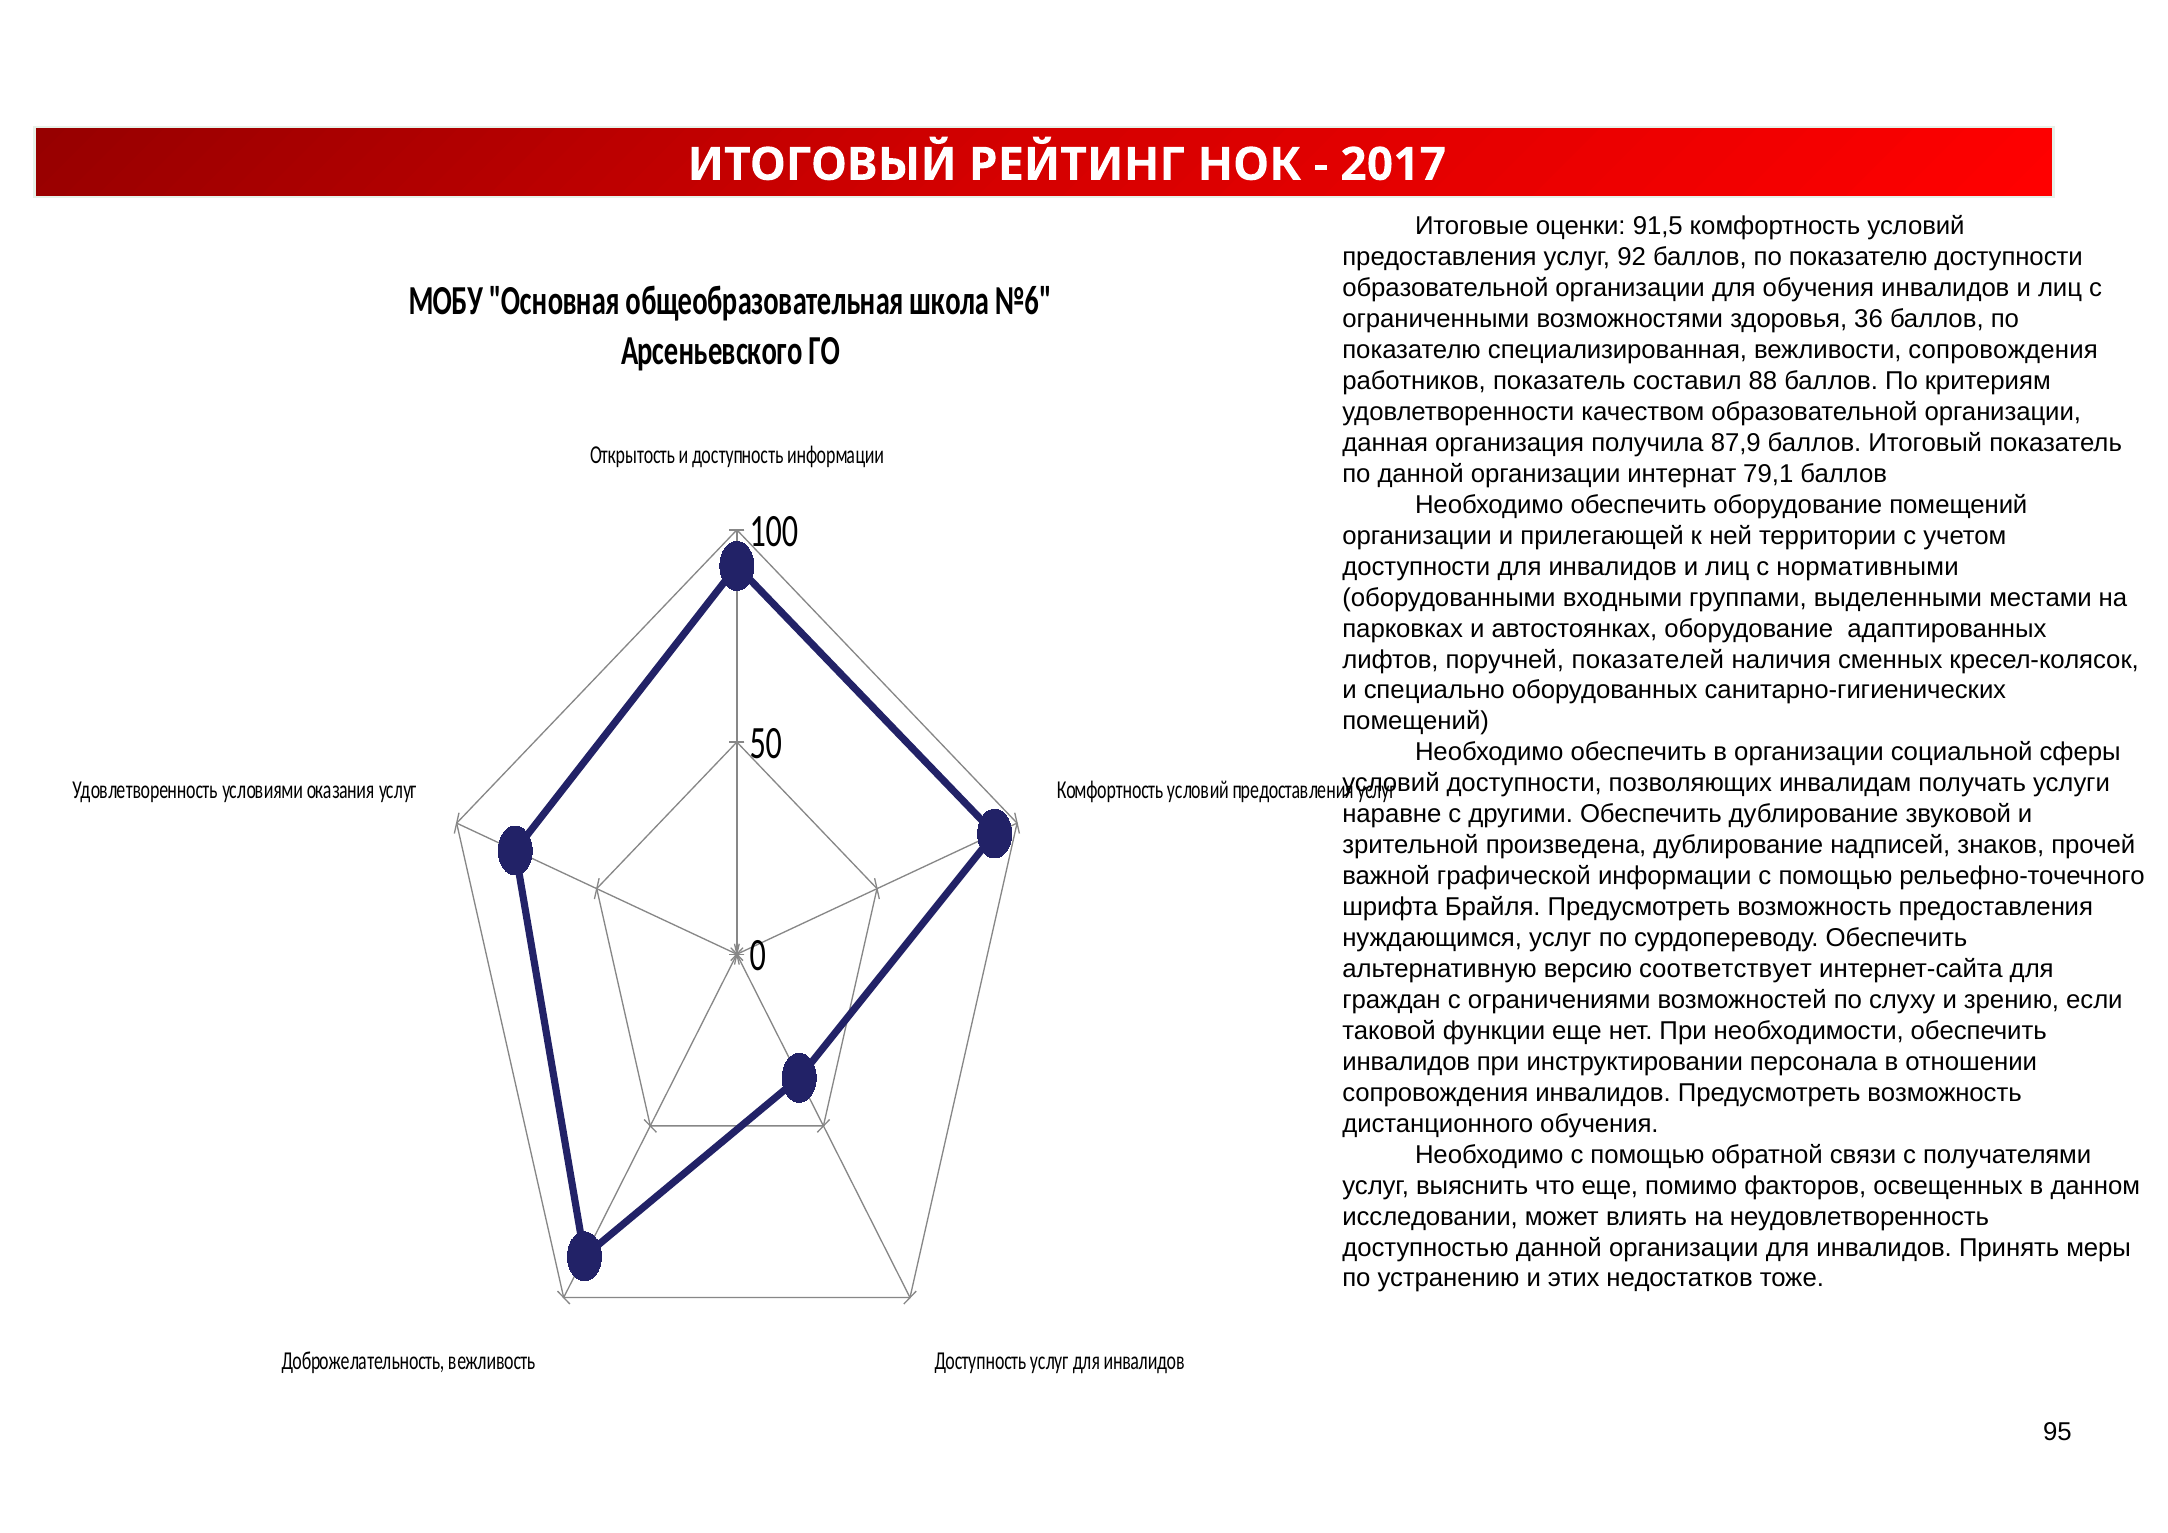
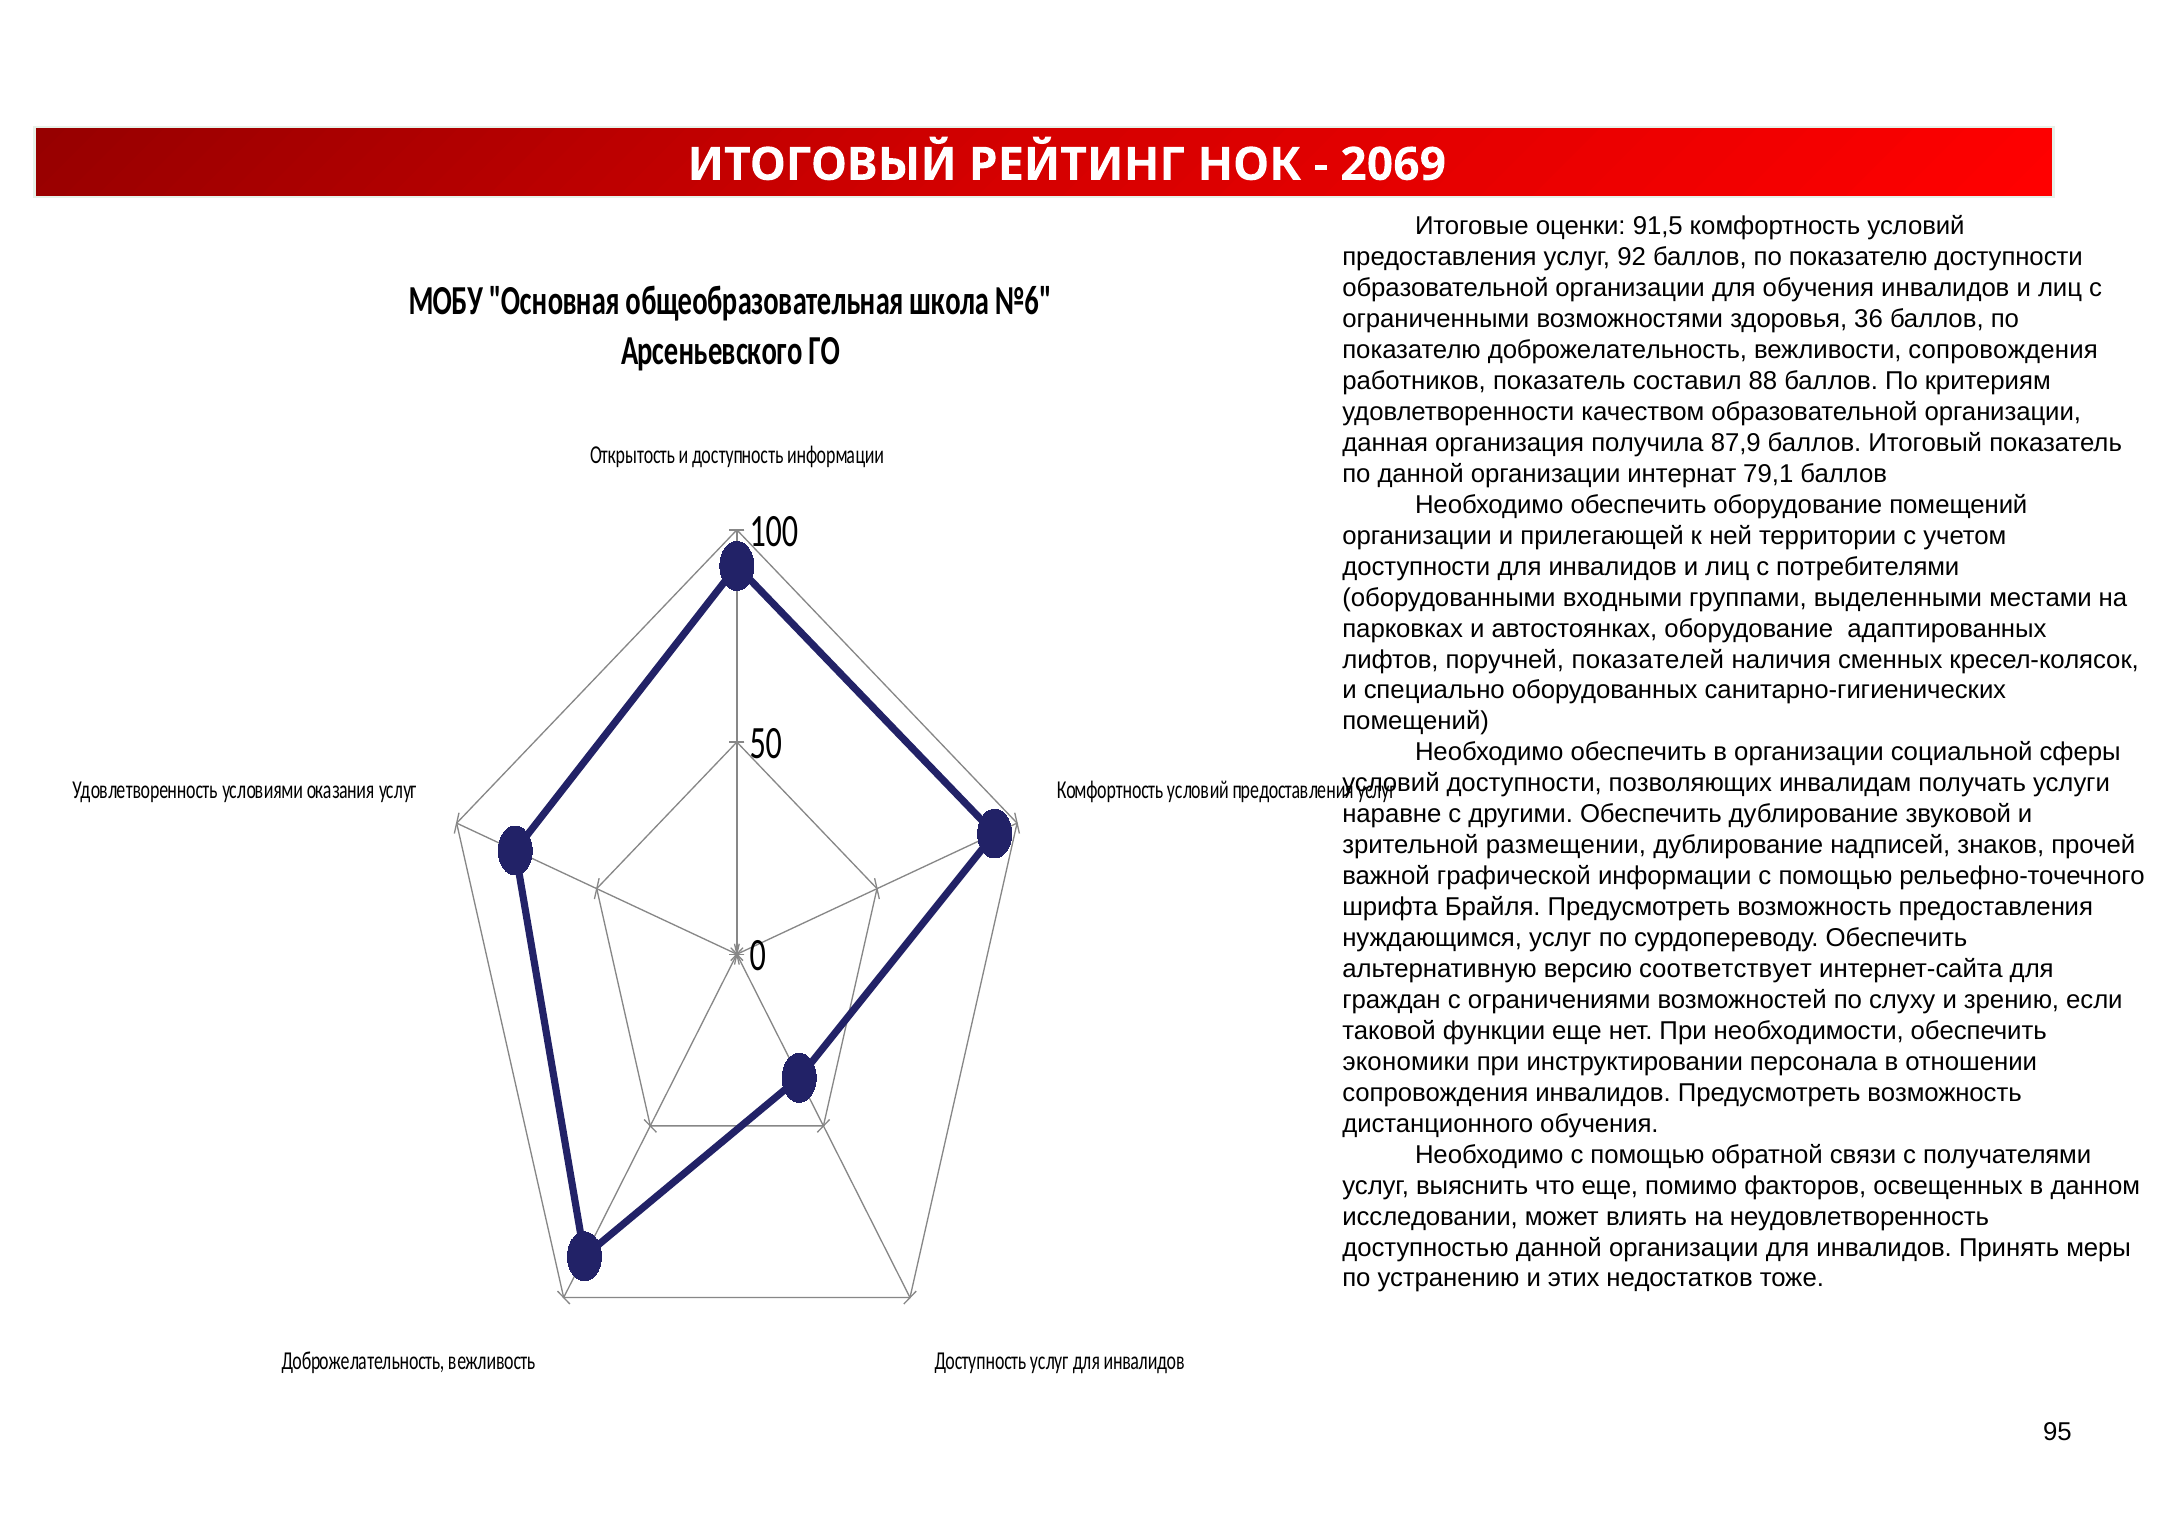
2017: 2017 -> 2069 (1393, 165)
показателю специализированная: специализированная -> доброжелательность (1618, 350)
нормативными: нормативными -> потребителями (1868, 567)
произведена: произведена -> размещении (1566, 845)
инвалидов: инвалидов -> экономики (1406, 1062)
